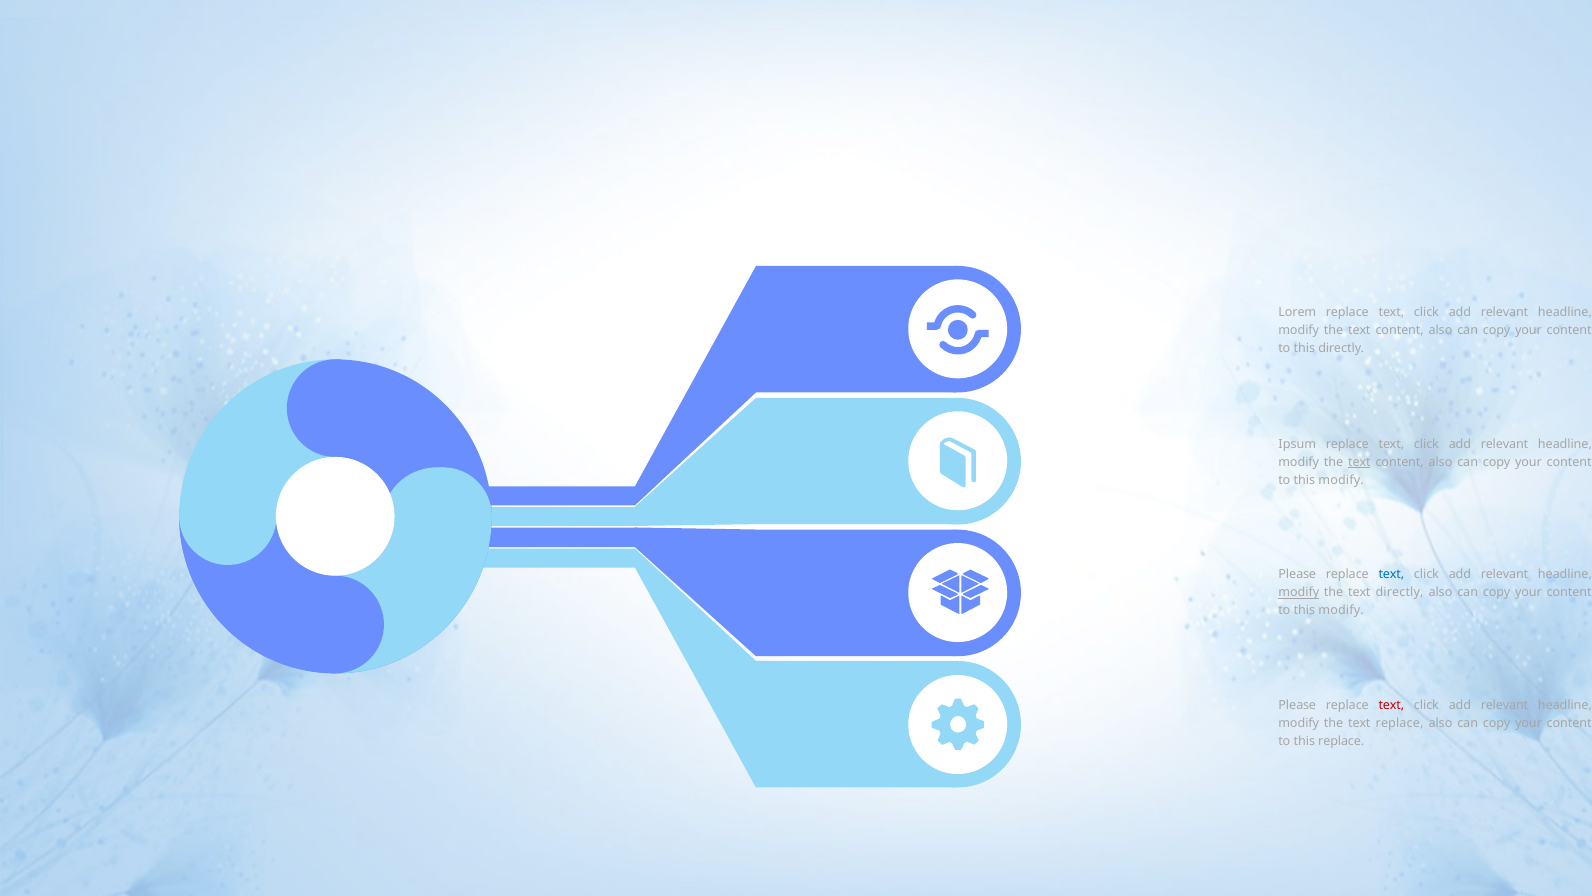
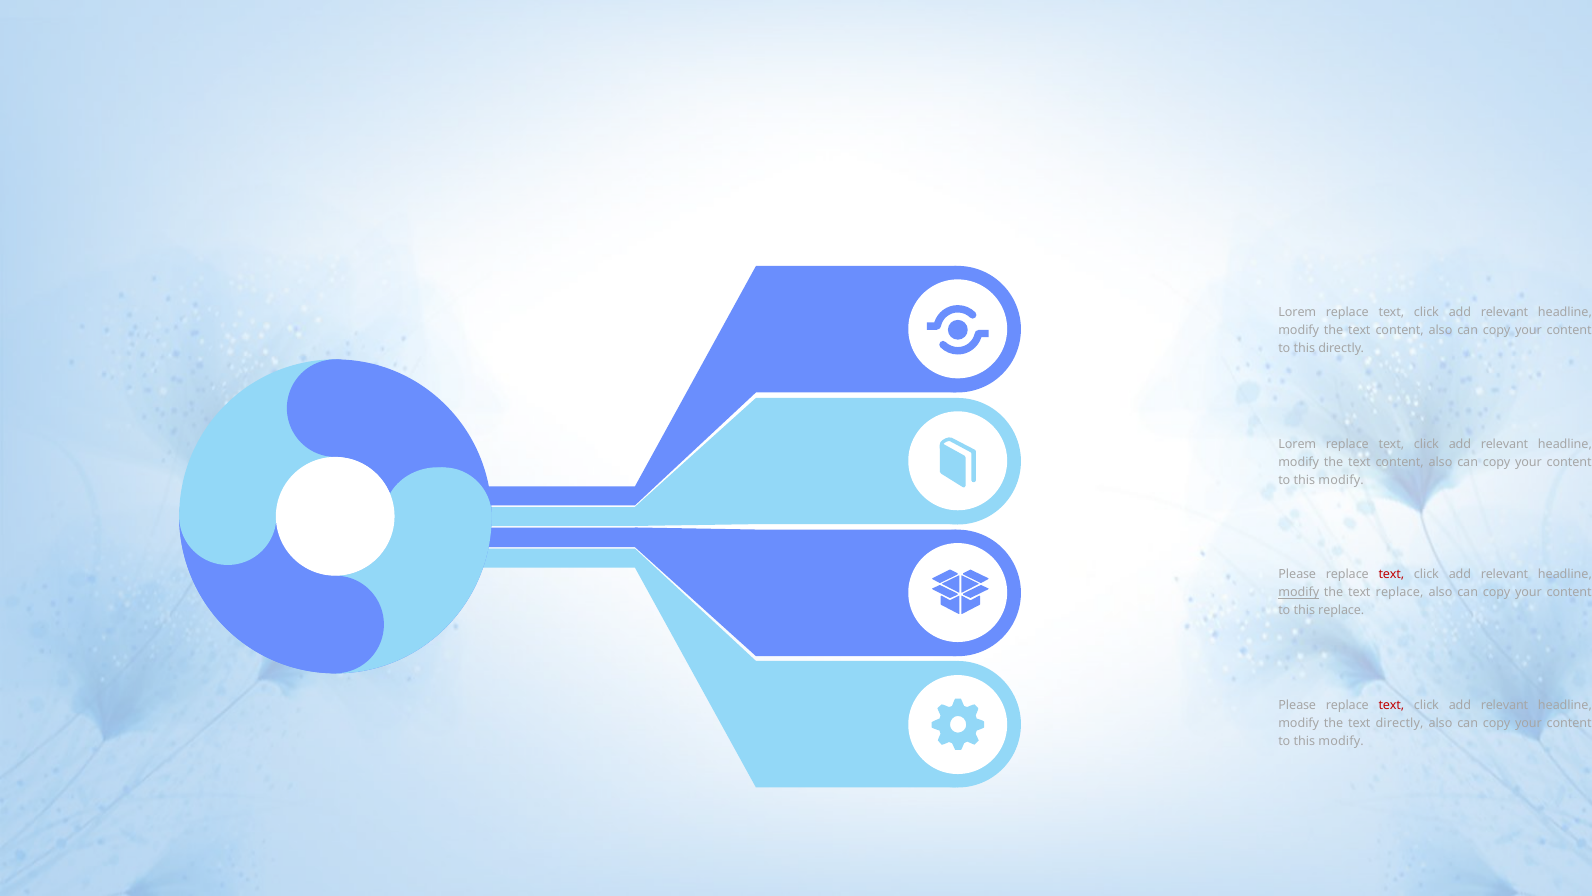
Ipsum: Ipsum -> Lorem (1297, 444)
text underline: present -> none (1359, 462)
text colour: blue -> red (1391, 574)
text directly: directly -> replace (1400, 592)
modify: modify -> replace (1341, 610)
text replace: replace -> directly (1400, 723)
replace: replace -> modify (1341, 741)
